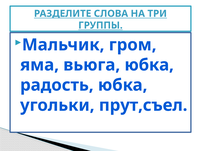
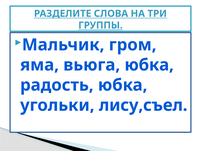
прут,съел: прут,съел -> лису,съел (143, 105)
